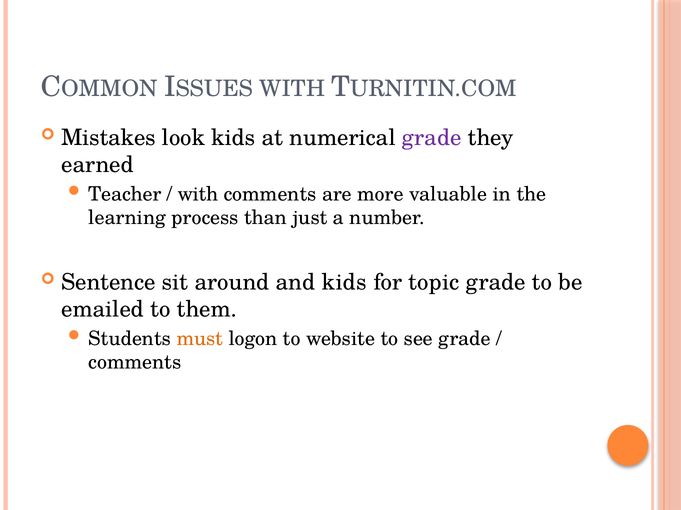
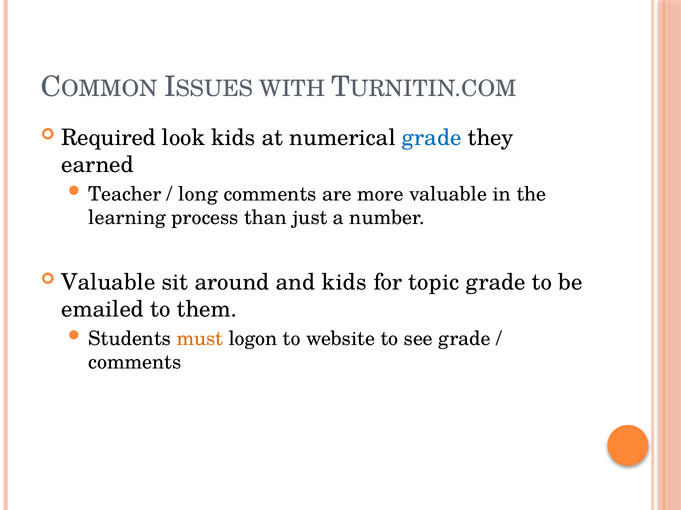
Mistakes: Mistakes -> Required (108, 138)
grade colour: purple -> blue (432, 138)
with: with -> long (198, 194)
Sentence: Sentence -> Valuable (108, 282)
